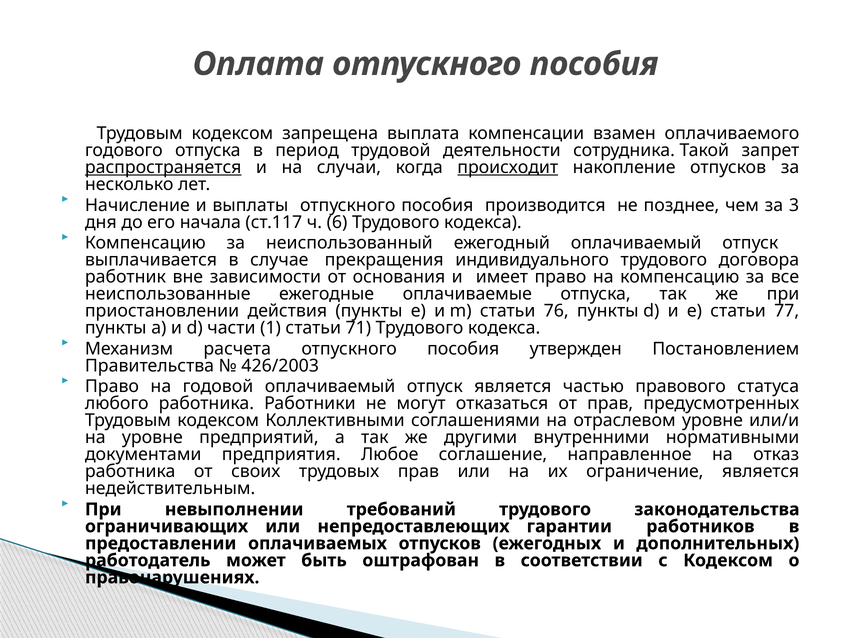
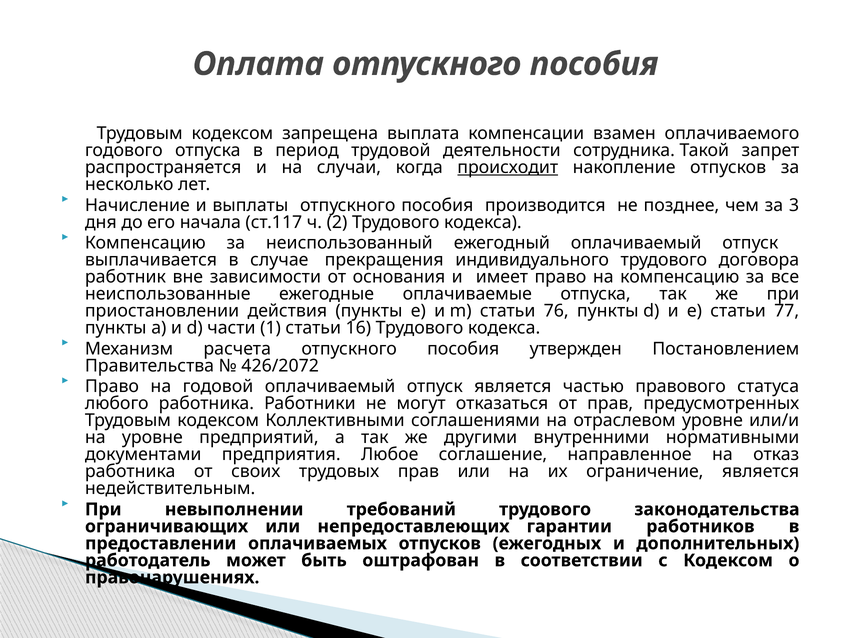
распространяется underline: present -> none (163, 167)
6: 6 -> 2 (337, 222)
71: 71 -> 16 (358, 328)
426/2003: 426/2003 -> 426/2072 (280, 366)
